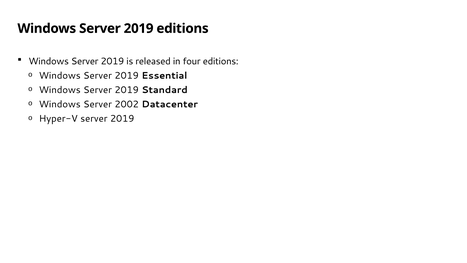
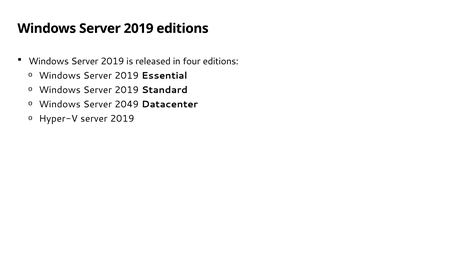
2002: 2002 -> 2049 (127, 104)
